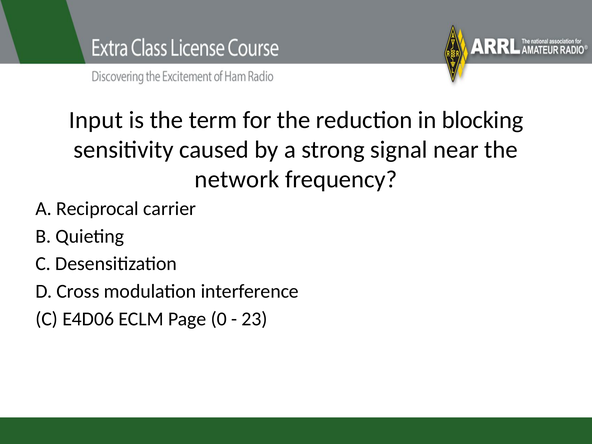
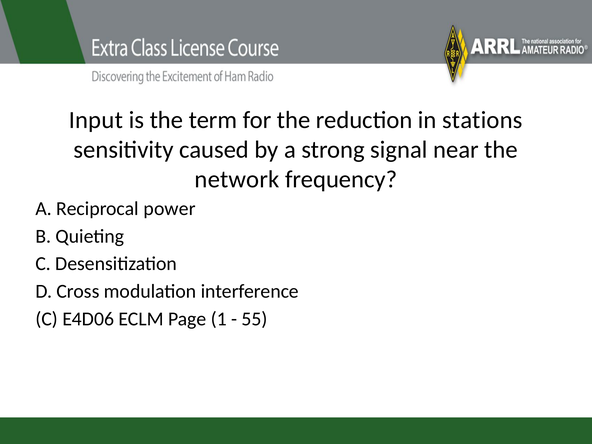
blocking: blocking -> stations (482, 120)
carrier: carrier -> power (170, 209)
0: 0 -> 1 (219, 319)
23: 23 -> 55 (255, 319)
